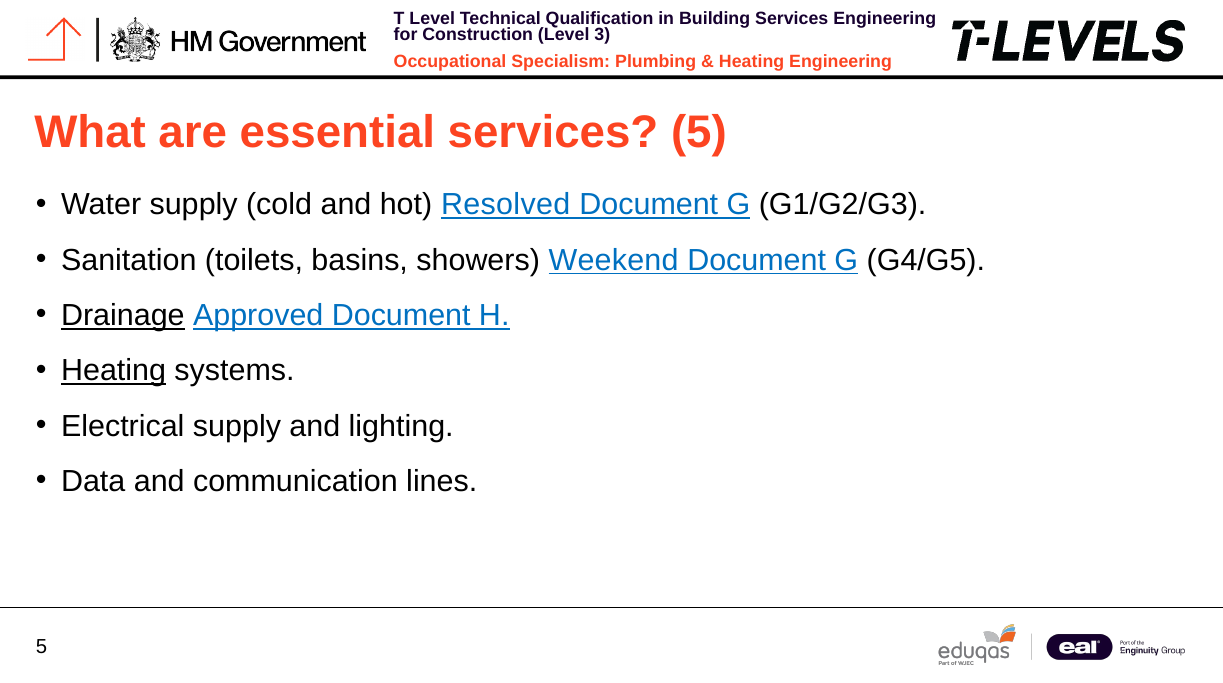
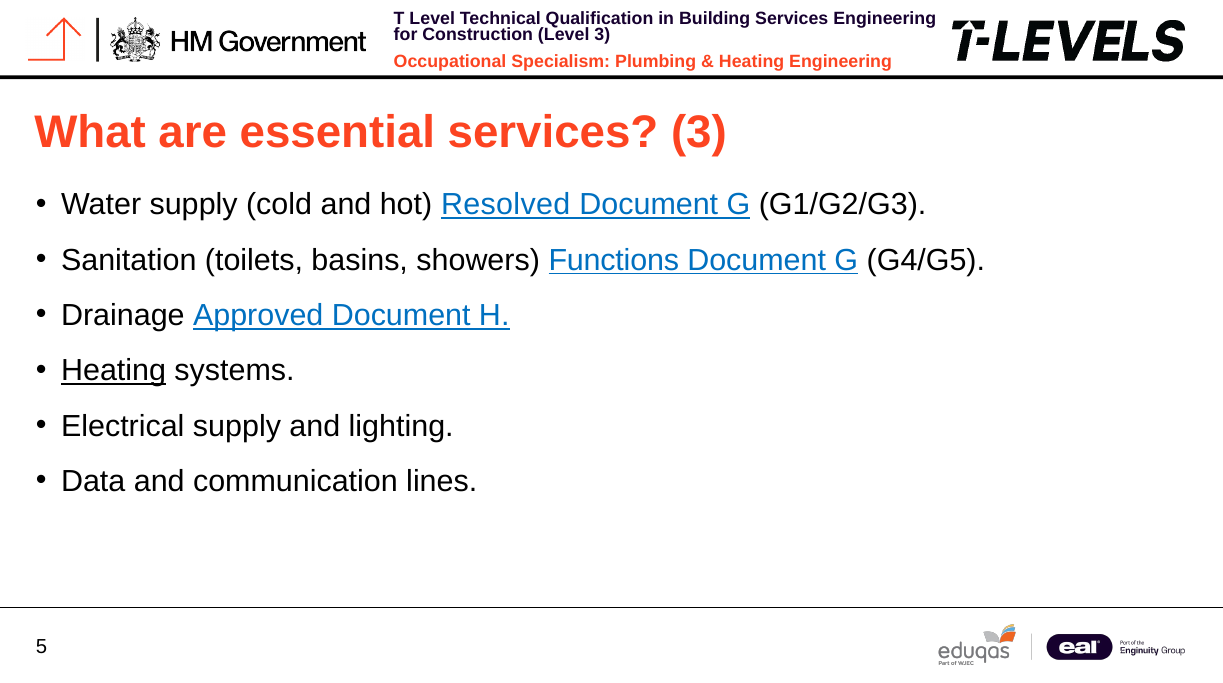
services 5: 5 -> 3 (699, 133)
Weekend: Weekend -> Functions (614, 260)
Drainage underline: present -> none (123, 316)
